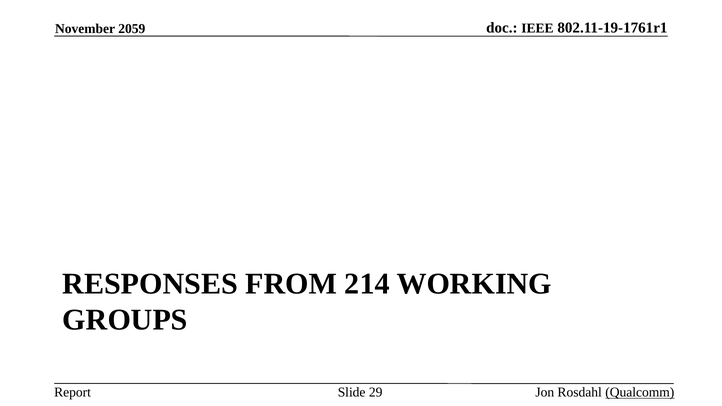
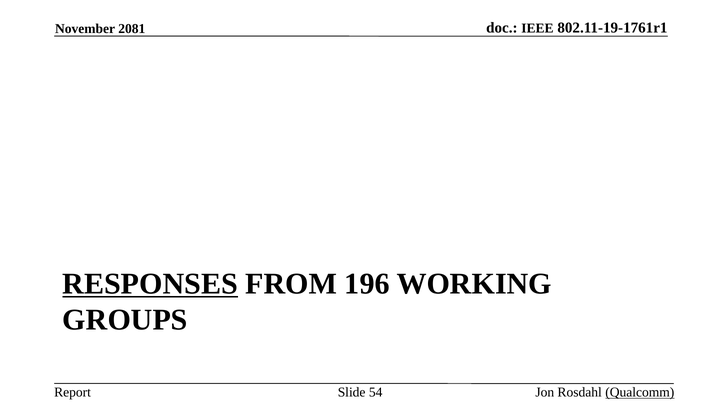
2059: 2059 -> 2081 (132, 29)
RESPONSES underline: none -> present (150, 284)
214: 214 -> 196 (367, 284)
29: 29 -> 54 (376, 393)
